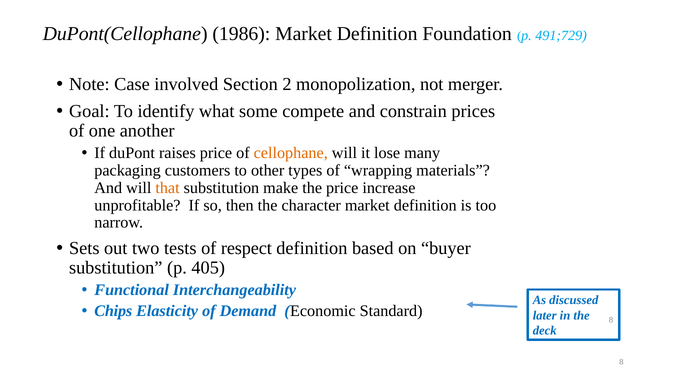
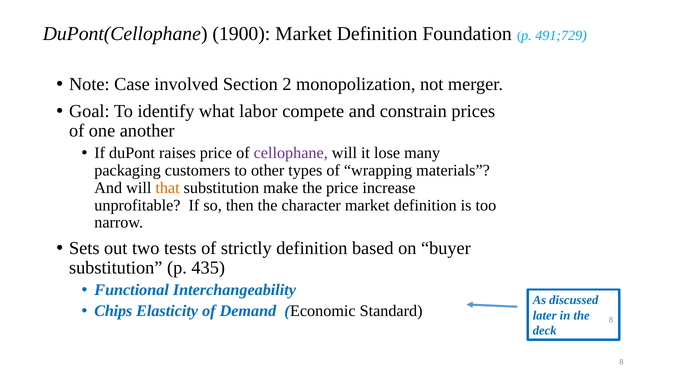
1986: 1986 -> 1900 (241, 34)
some: some -> labor (258, 111)
cellophane colour: orange -> purple (291, 153)
respect: respect -> strictly (246, 249)
405: 405 -> 435 (208, 268)
